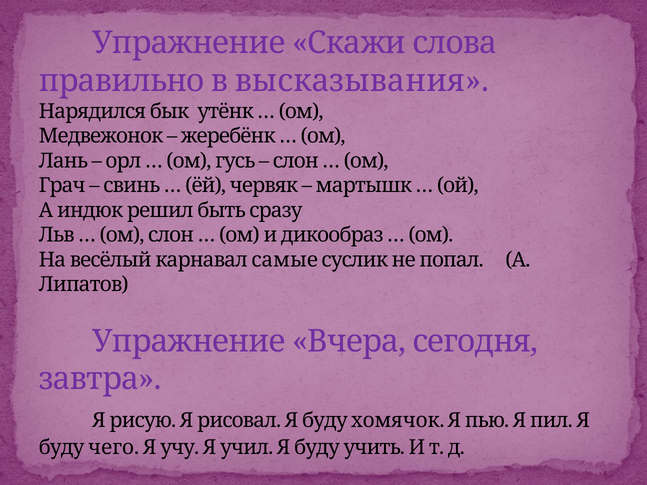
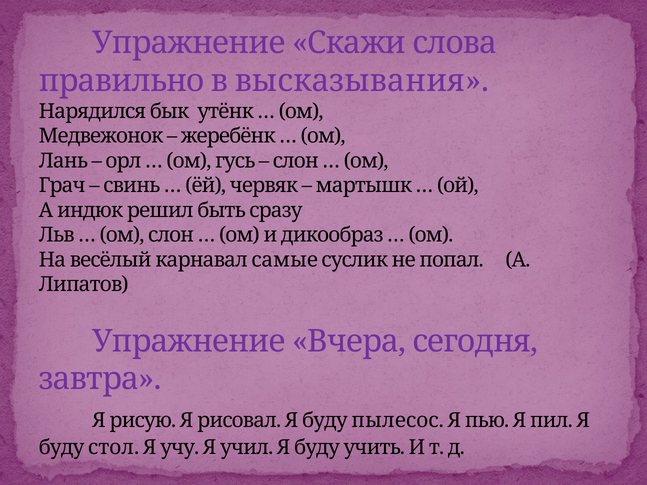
хомячок: хомячок -> пылесос (398, 421)
чего: чего -> стол (114, 448)
